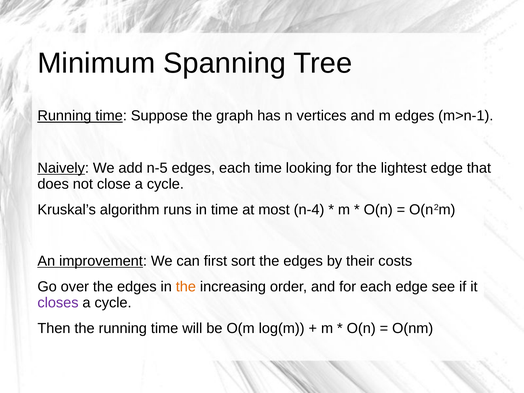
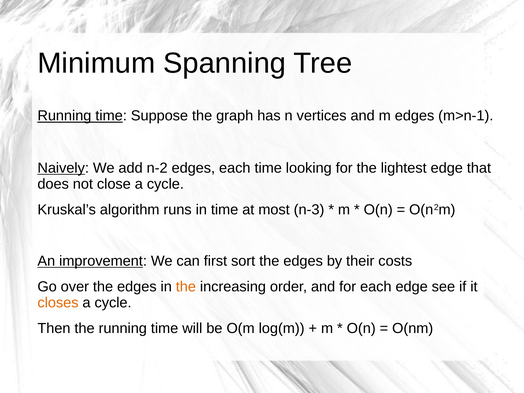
n-5: n-5 -> n-2 (157, 168)
n-4: n-4 -> n-3 (309, 210)
closes colour: purple -> orange (58, 303)
